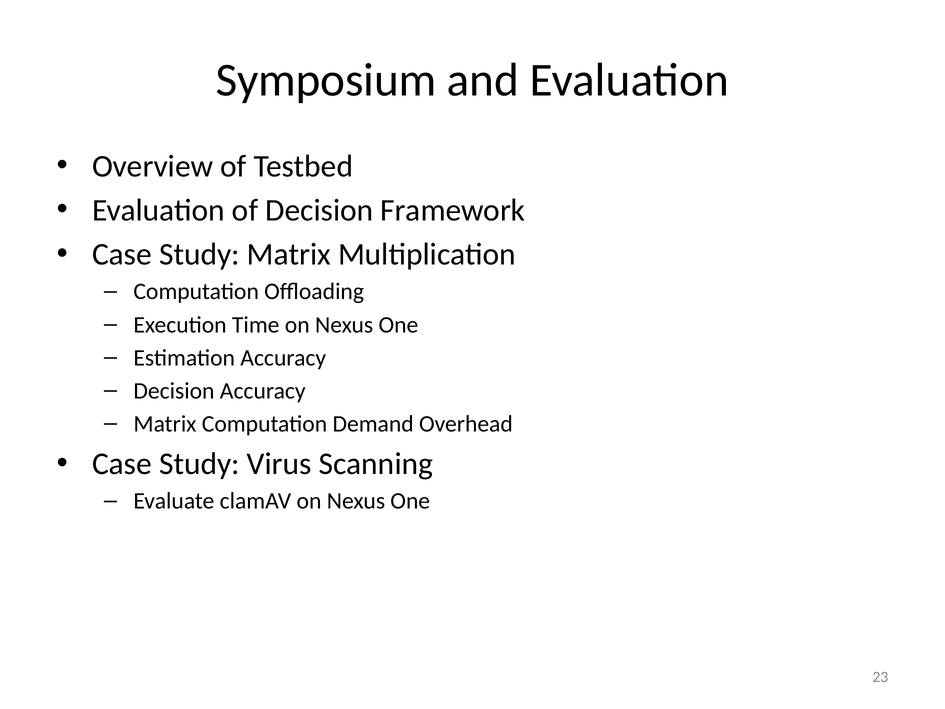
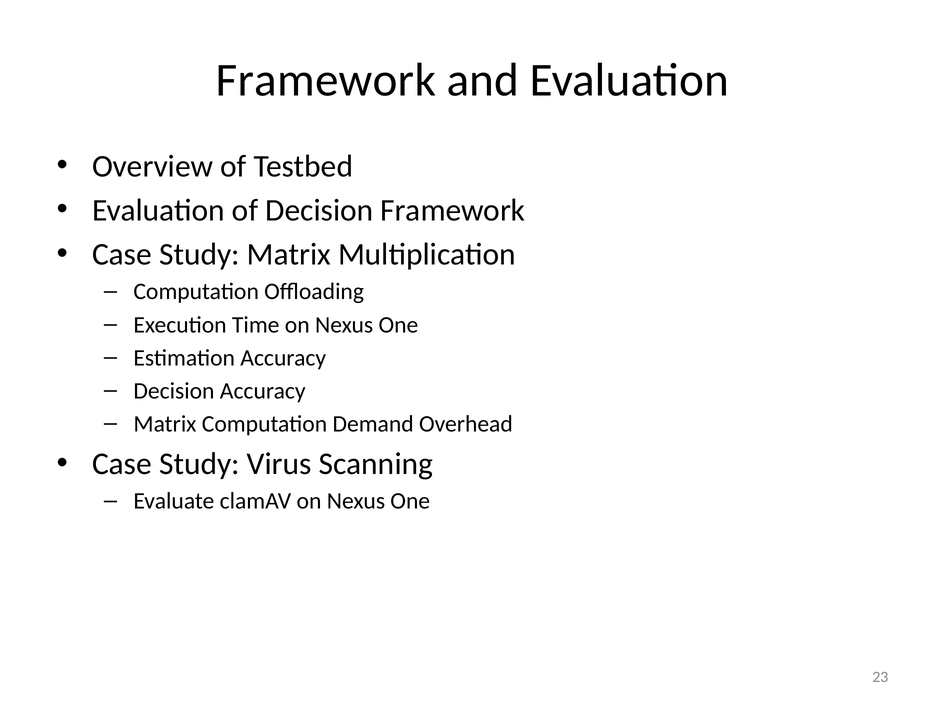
Symposium: Symposium -> Framework (326, 80)
